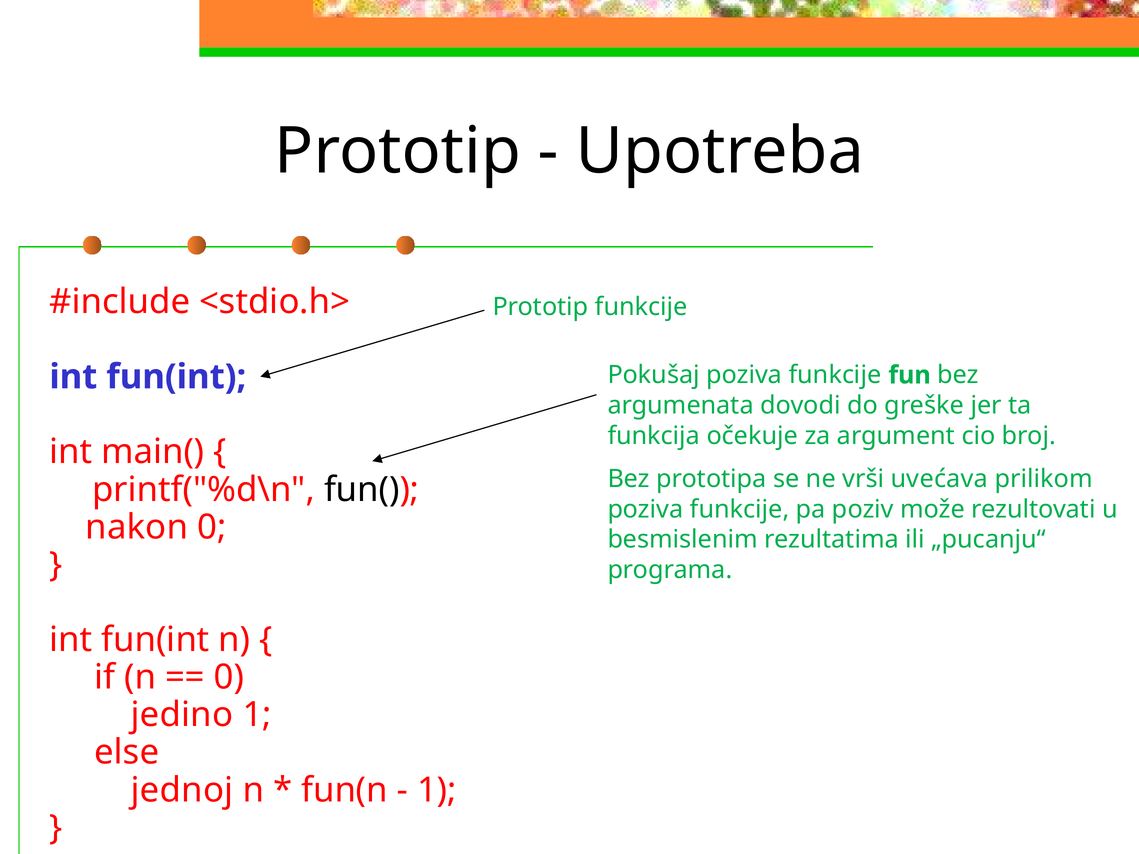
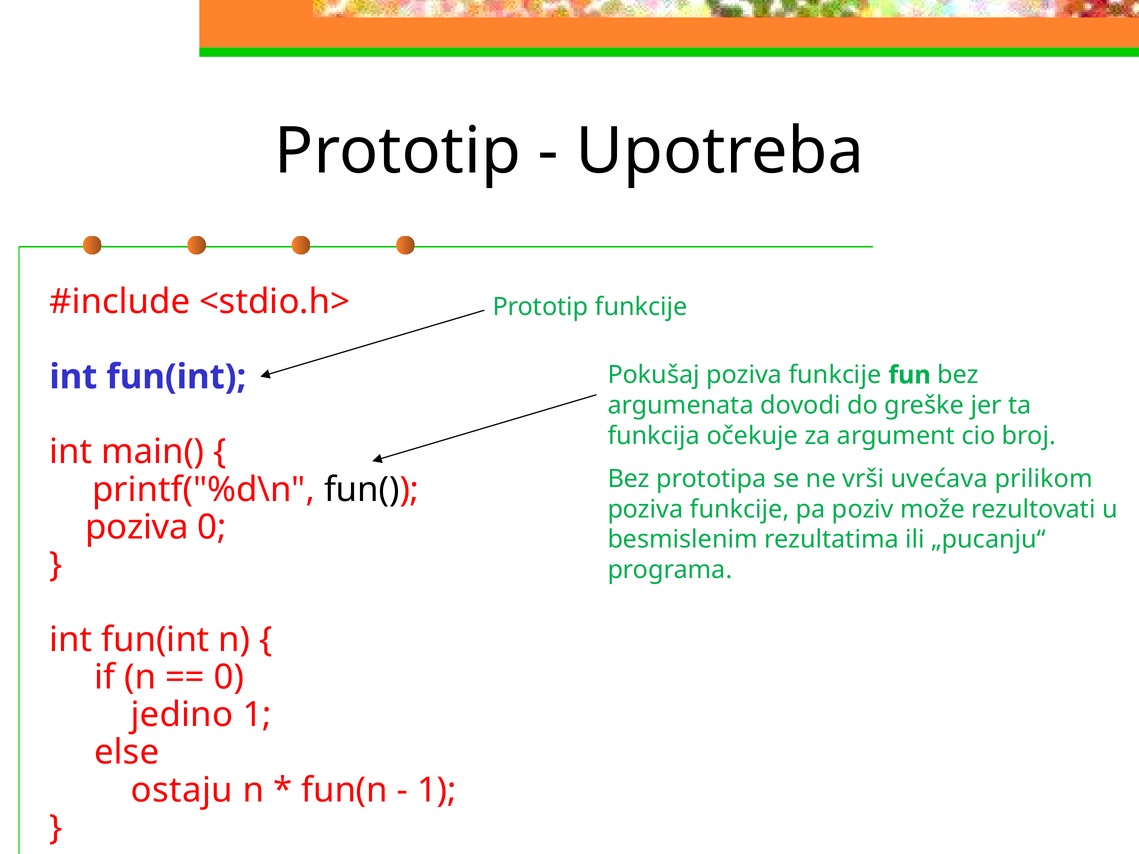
nakon: nakon -> poziva (137, 527)
jednoj: jednoj -> ostaju (182, 790)
